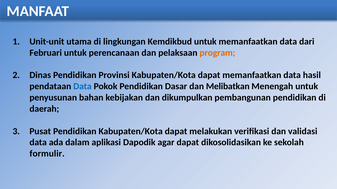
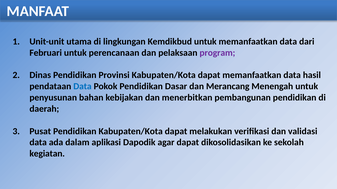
program colour: orange -> purple (217, 53)
Melibatkan: Melibatkan -> Merancang (228, 87)
dikumpulkan: dikumpulkan -> menerbitkan (187, 98)
formulir: formulir -> kegiatan (47, 154)
